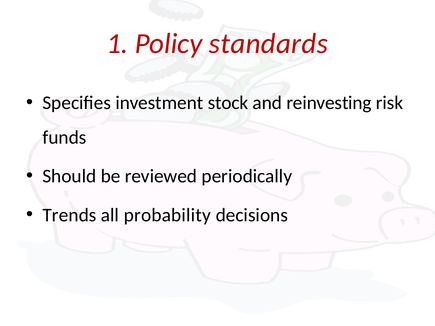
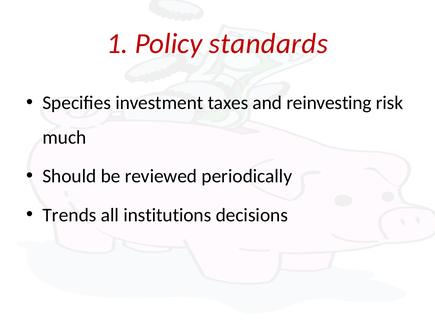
stock: stock -> taxes (228, 103)
funds: funds -> much (64, 138)
probability: probability -> institutions (167, 215)
